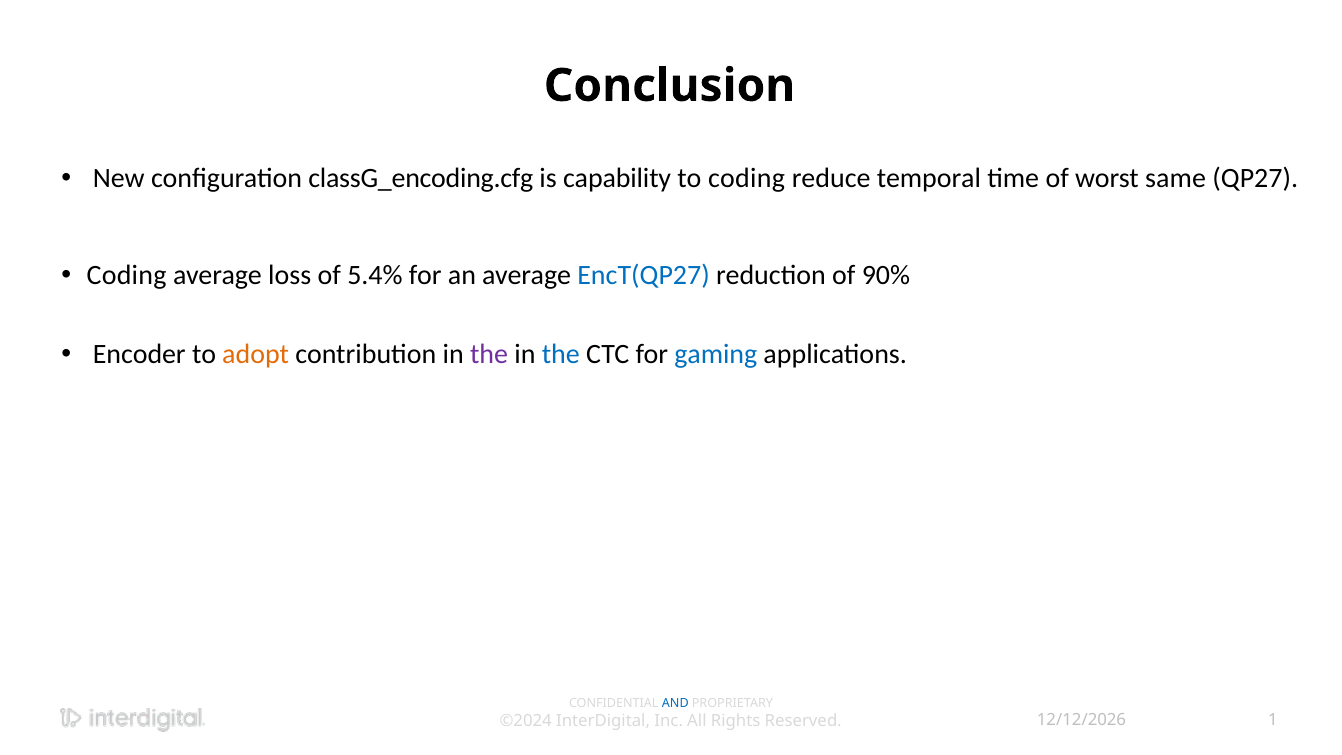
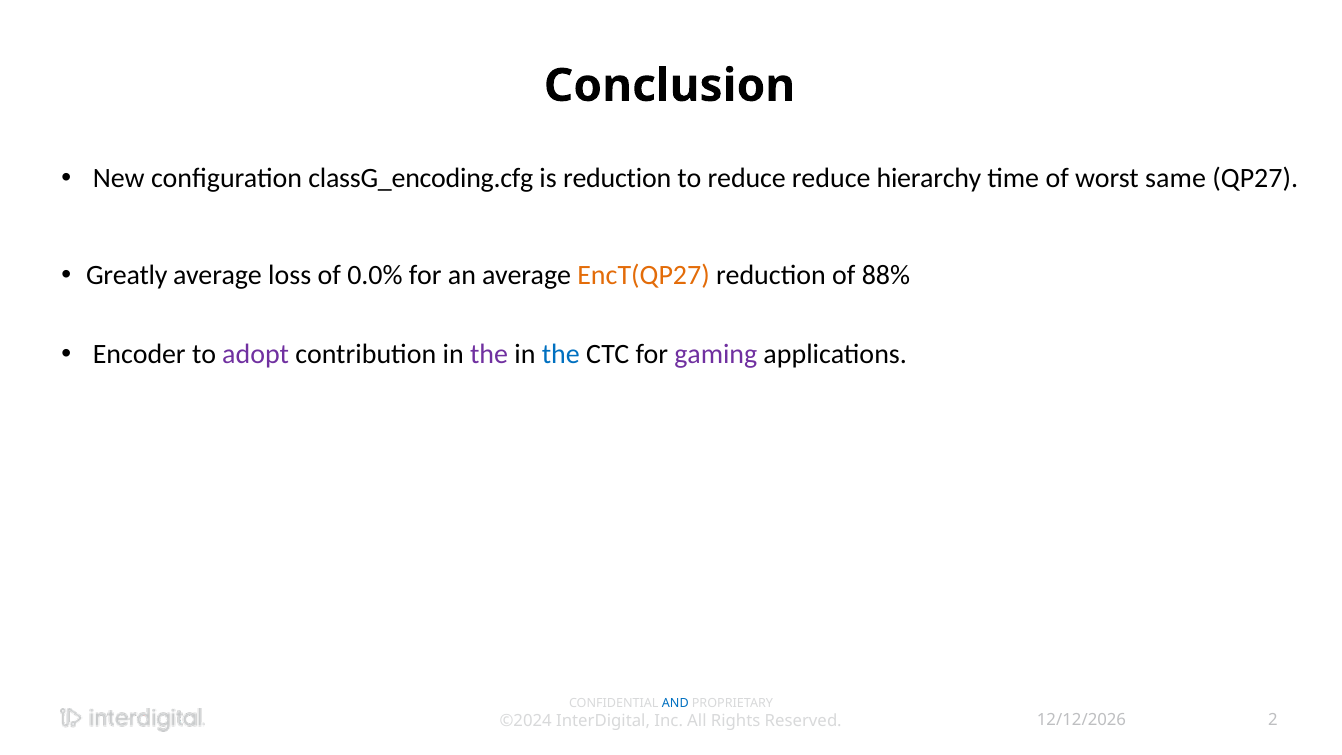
is capability: capability -> reduction (617, 179)
to coding: coding -> reduce (747, 179)
temporal: temporal -> hierarchy (929, 179)
Coding: Coding -> Greatly (127, 275)
5.4%: 5.4% -> 0.0% (375, 275)
EncT(QP27 colour: blue -> orange (644, 275)
90%: 90% -> 88% (886, 275)
adopt colour: orange -> purple (256, 354)
gaming colour: blue -> purple (716, 354)
1: 1 -> 2 (1273, 720)
